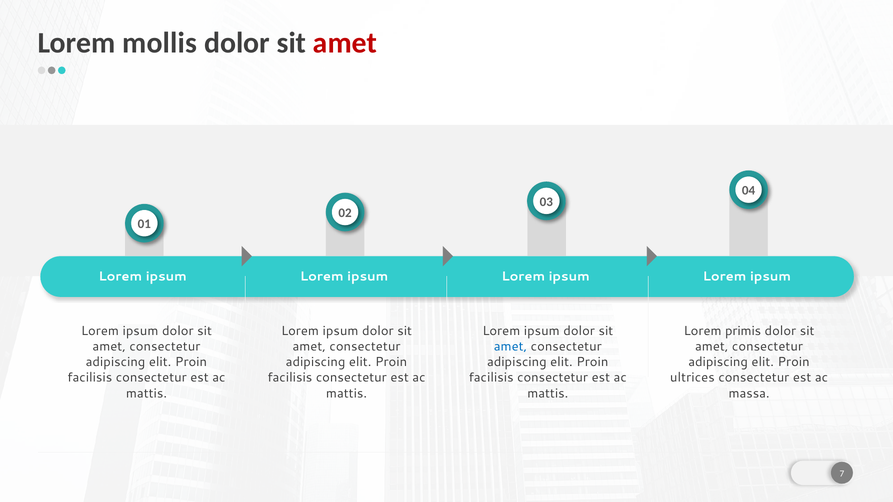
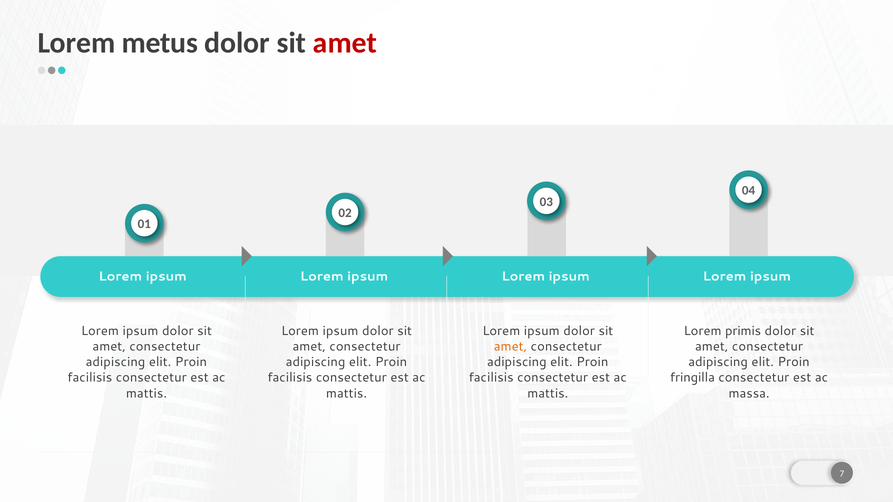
mollis: mollis -> metus (160, 43)
amet colour: blue -> orange (511, 347)
ultrices: ultrices -> fringilla (692, 378)
